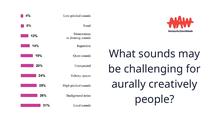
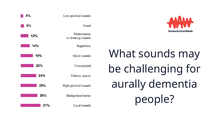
creatively: creatively -> dementia (173, 84)
